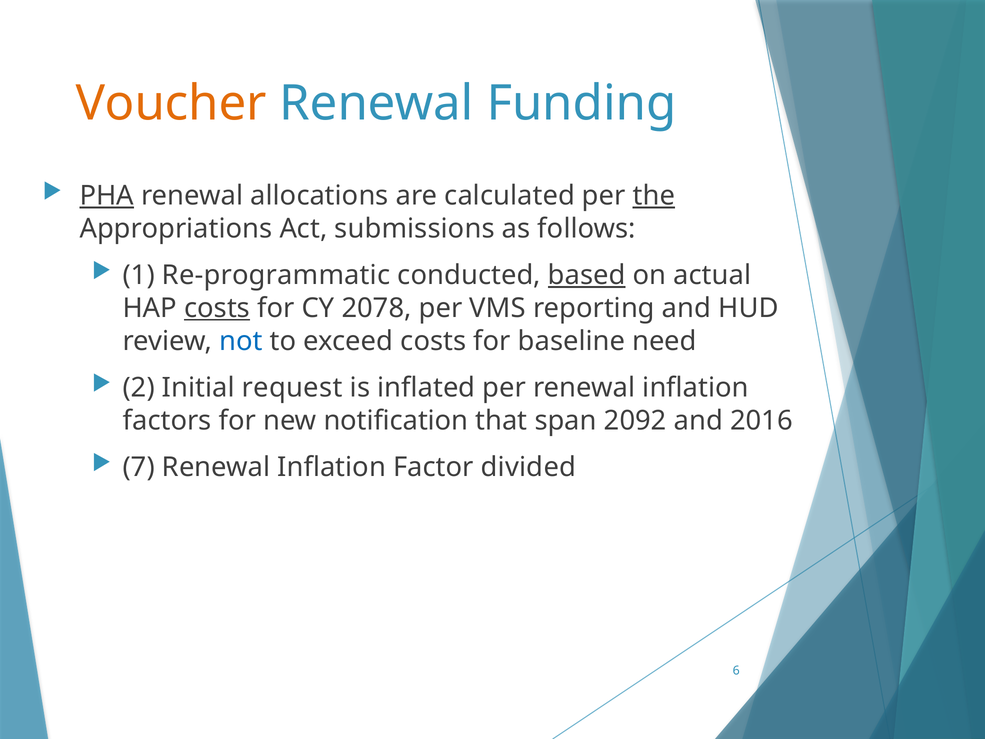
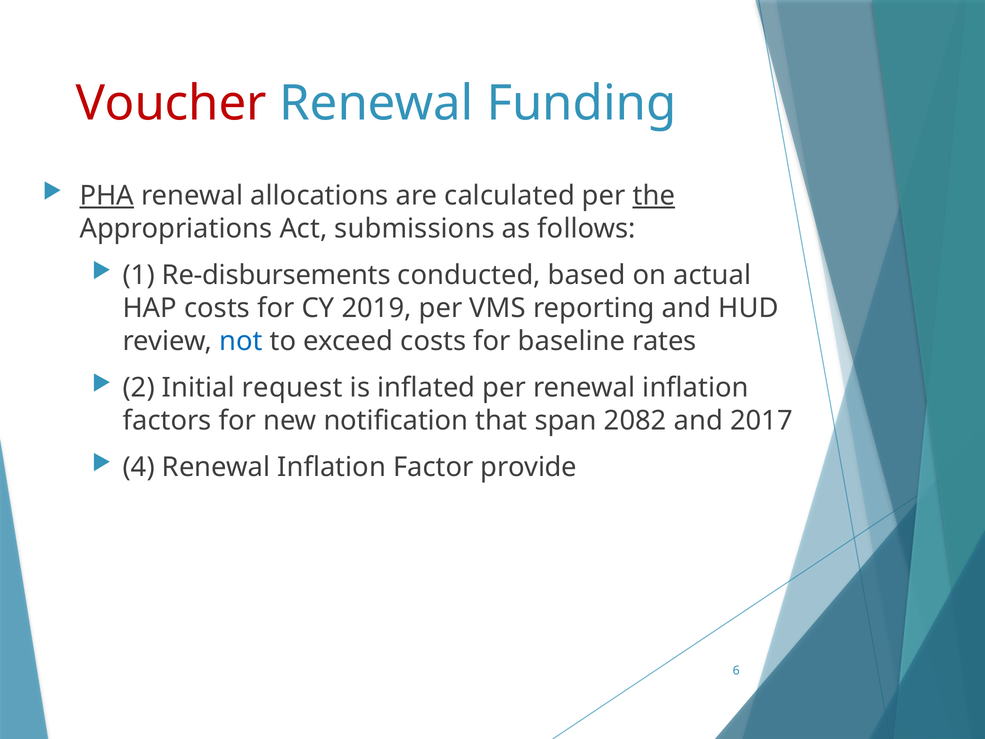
Voucher colour: orange -> red (171, 104)
Re-programmatic: Re-programmatic -> Re-disbursements (276, 275)
based underline: present -> none (587, 275)
costs underline: present -> none (217, 308)
2078: 2078 -> 2019 (377, 308)
need: need -> rates (664, 341)
2092: 2092 -> 2082 (635, 420)
2016: 2016 -> 2017 (761, 420)
7: 7 -> 4 (139, 467)
divided: divided -> provide (529, 467)
